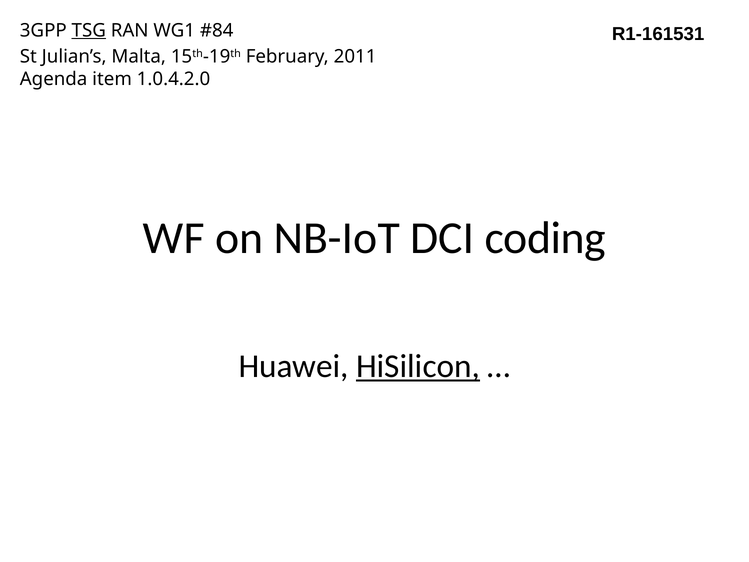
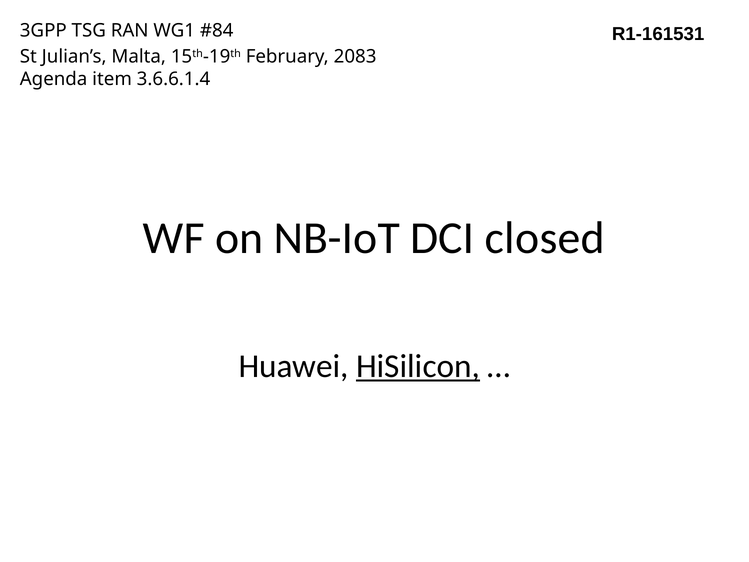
TSG underline: present -> none (89, 31)
2011: 2011 -> 2083 (355, 57)
1.0.4.2.0: 1.0.4.2.0 -> 3.6.6.1.4 (174, 79)
coding: coding -> closed (545, 238)
